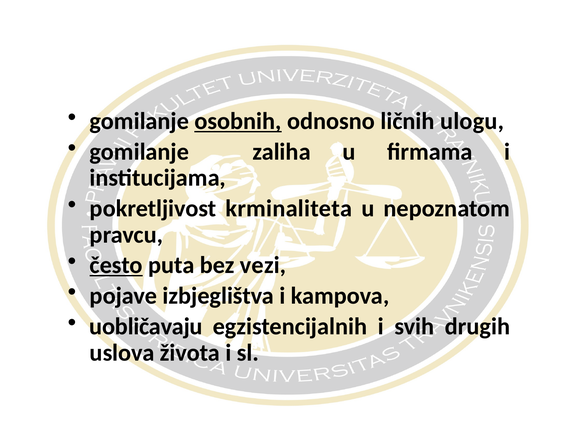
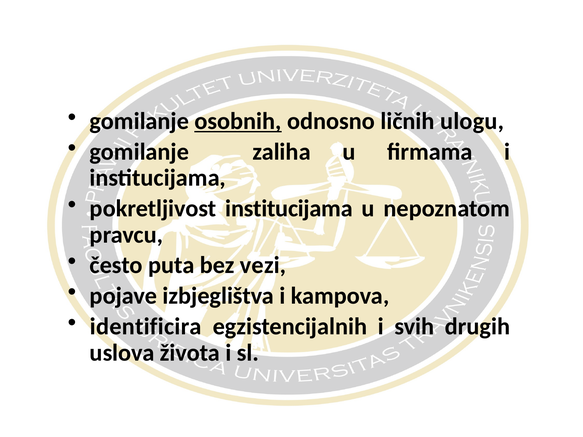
pokretljivost krminaliteta: krminaliteta -> institucijama (289, 209)
često underline: present -> none (116, 265)
uobličavaju: uobličavaju -> identificira (146, 327)
